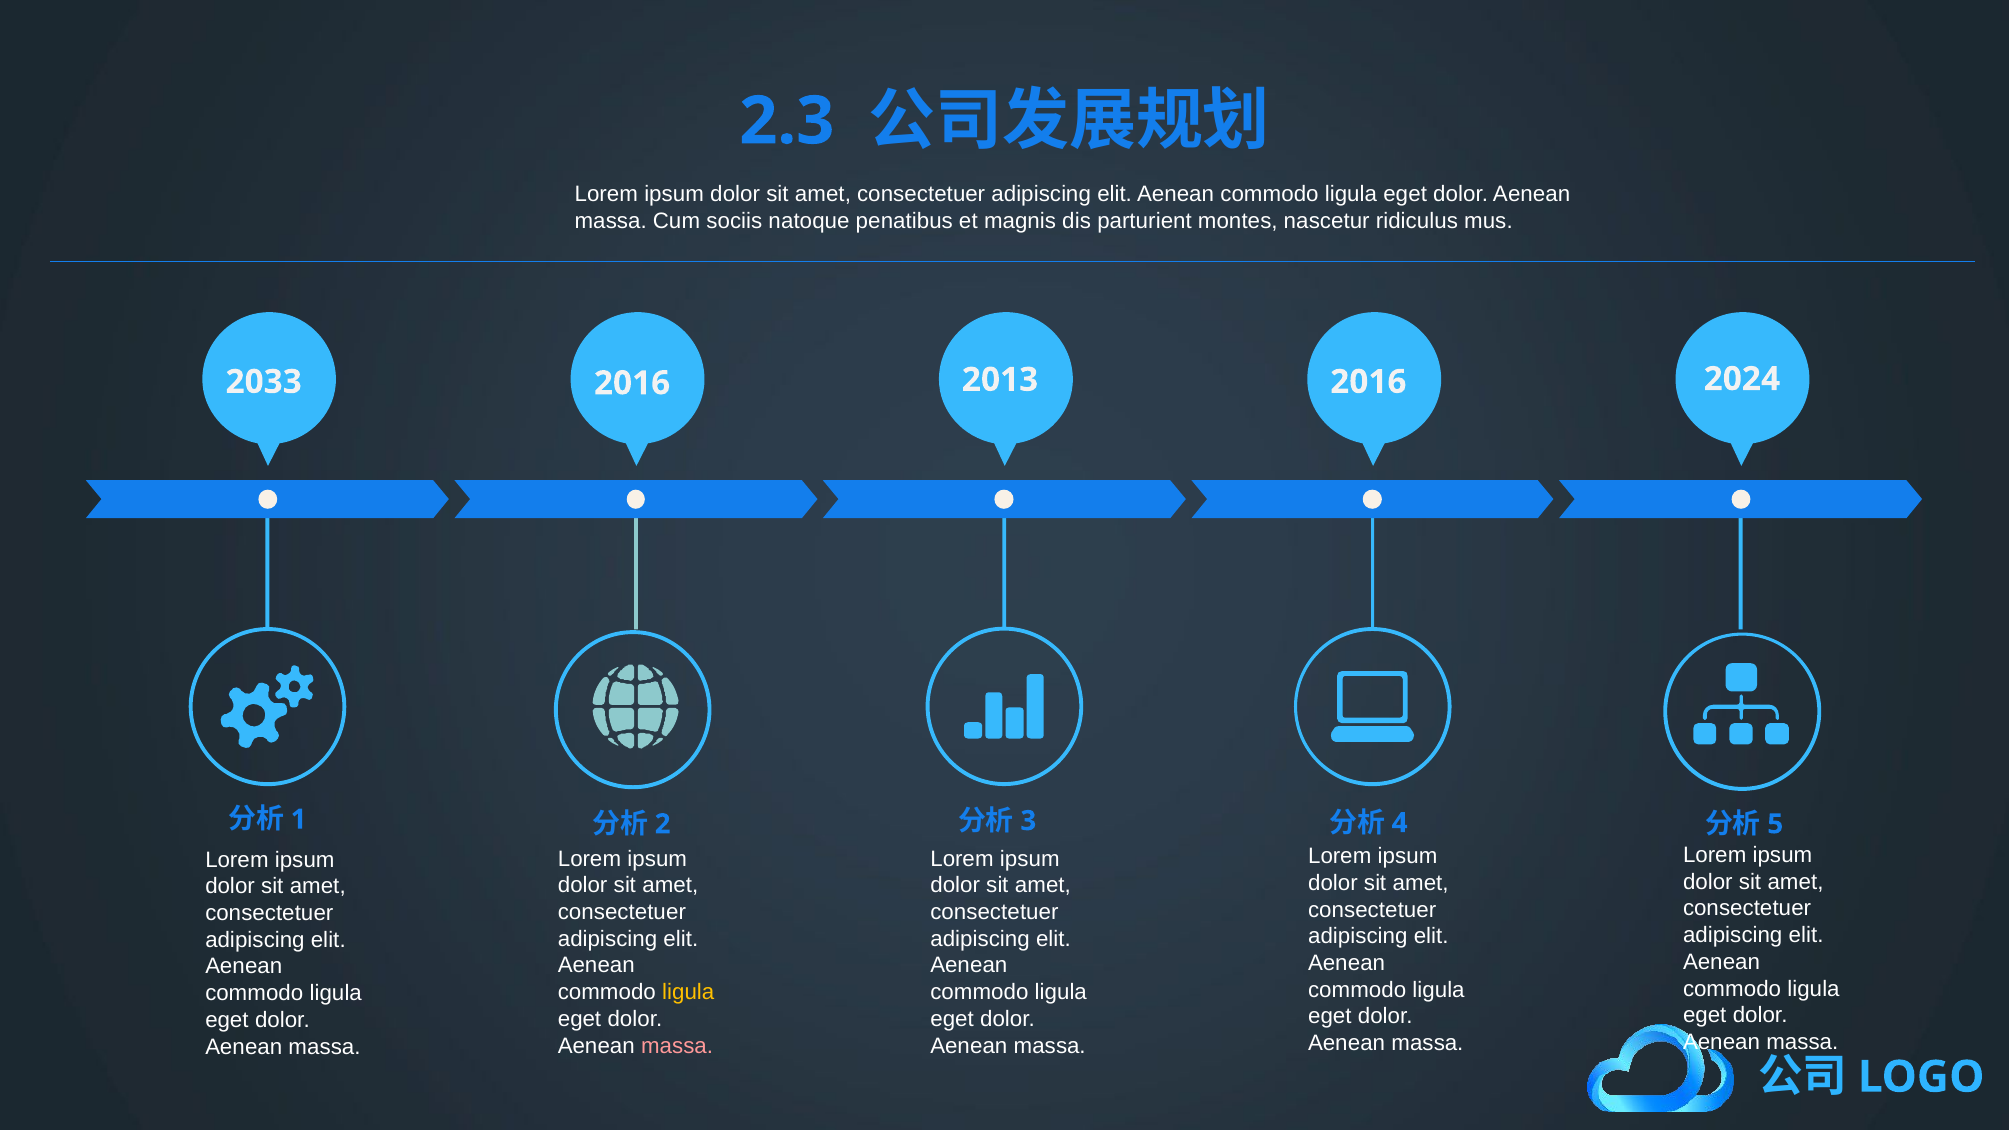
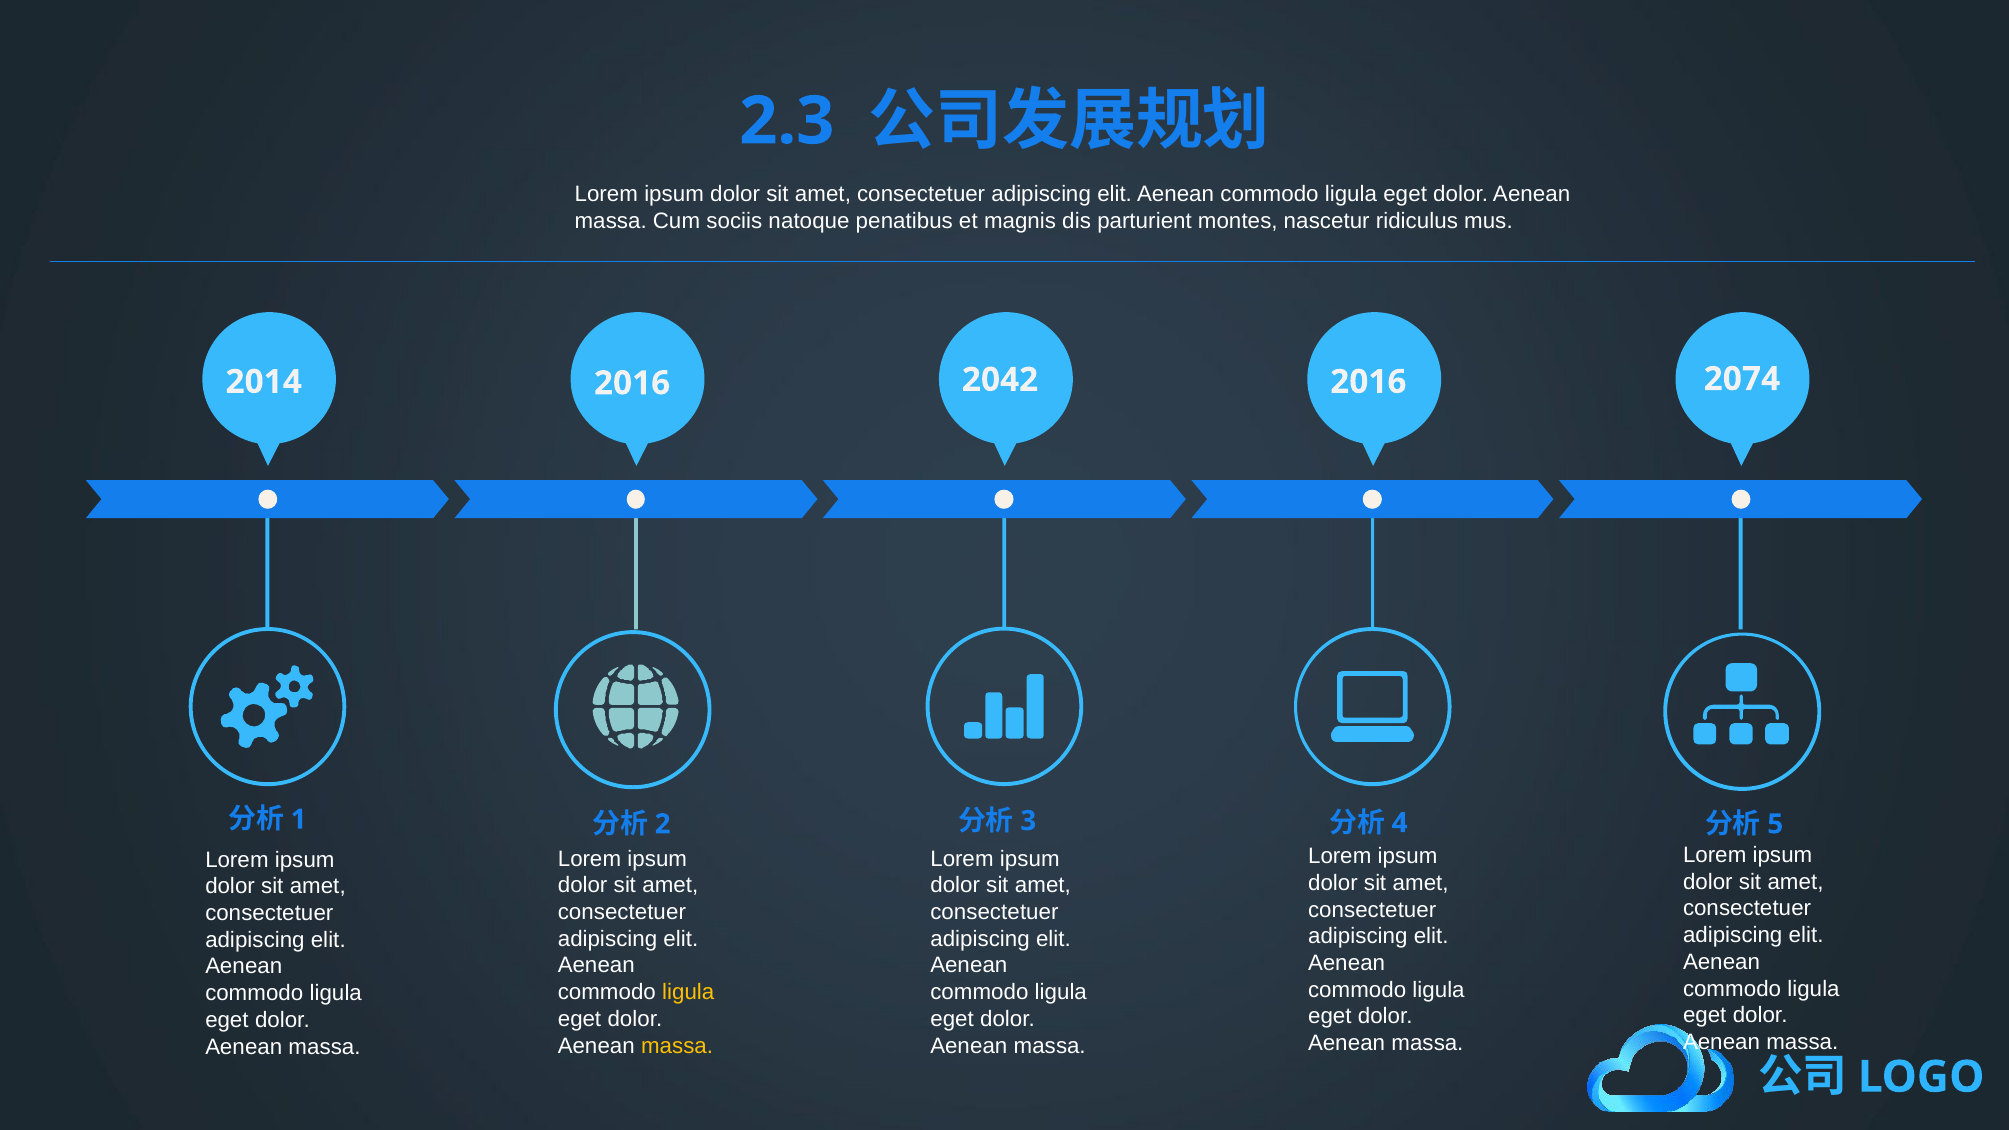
2033: 2033 -> 2014 (264, 382)
2013: 2013 -> 2042 (1000, 380)
2024: 2024 -> 2074 (1742, 379)
massa colour: pink -> yellow (677, 1046)
